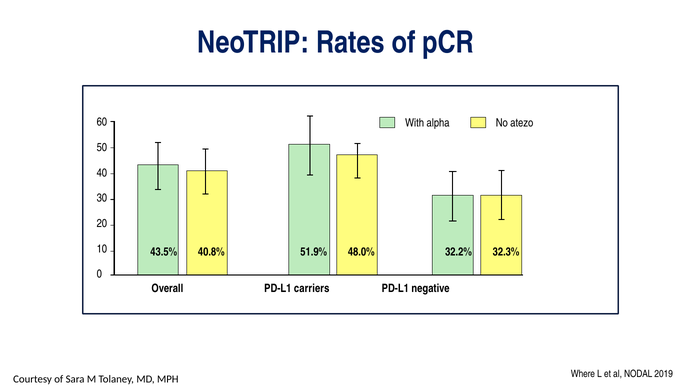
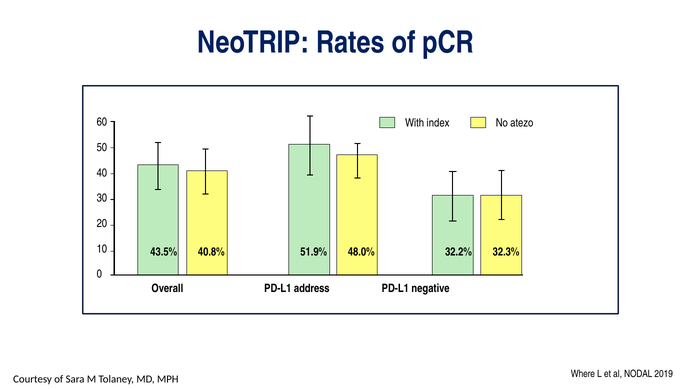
alpha: alpha -> index (438, 123)
carriers: carriers -> address (312, 288)
